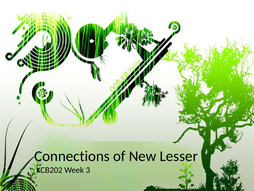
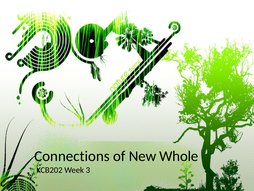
Lesser: Lesser -> Whole (179, 156)
